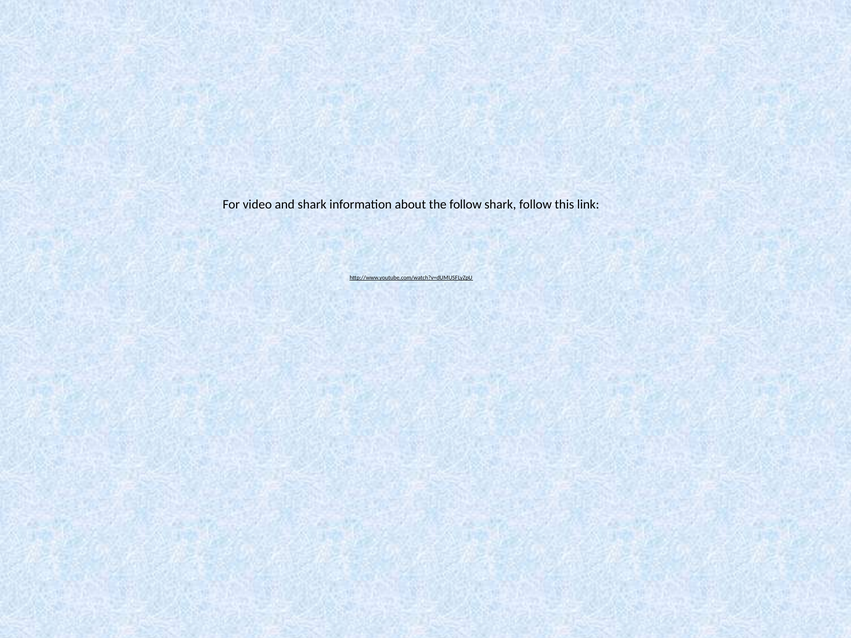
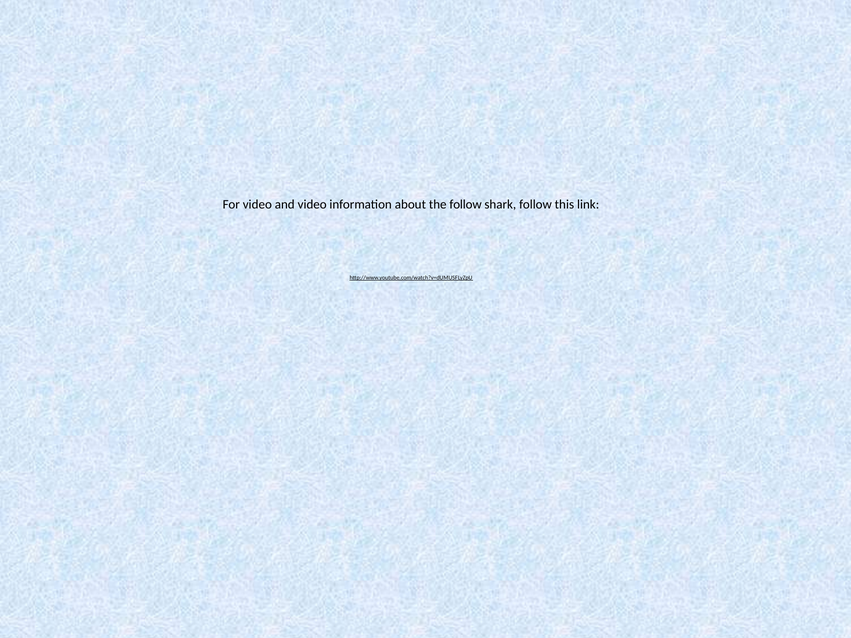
and shark: shark -> video (312, 204)
